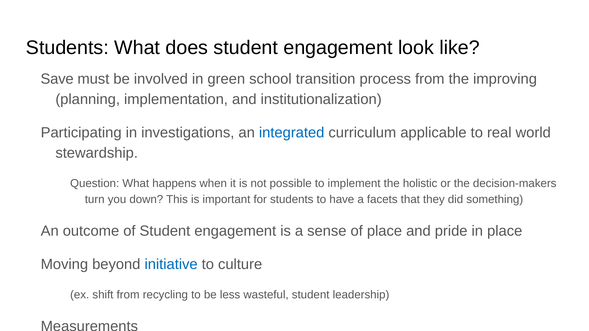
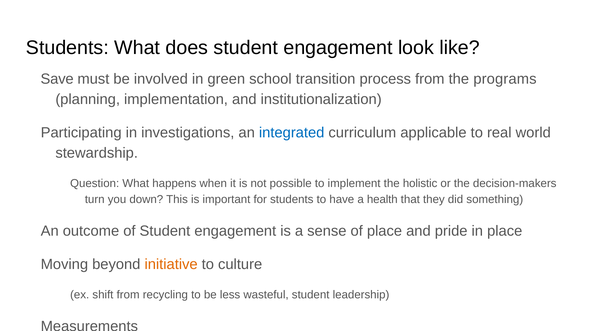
improving: improving -> programs (505, 79)
facets: facets -> health (382, 199)
initiative colour: blue -> orange (171, 265)
